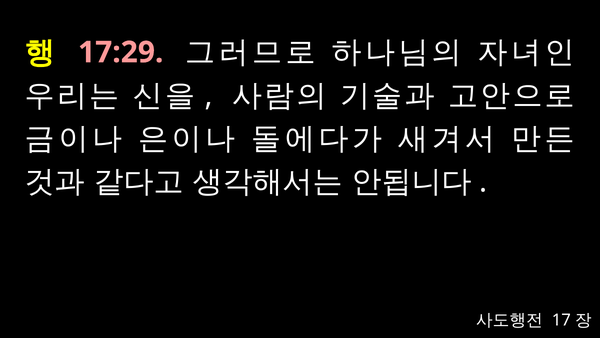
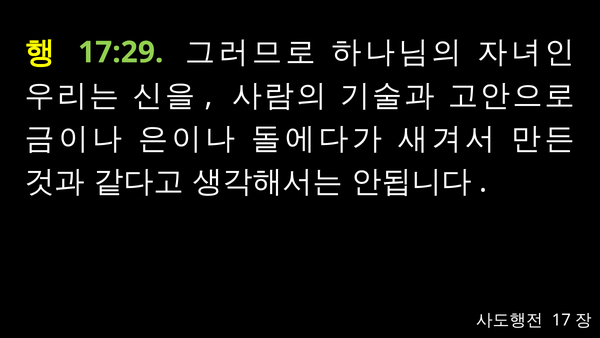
17:29 colour: pink -> light green (121, 52)
